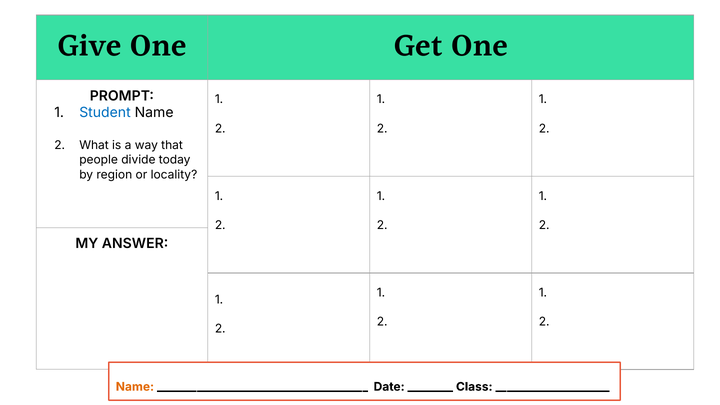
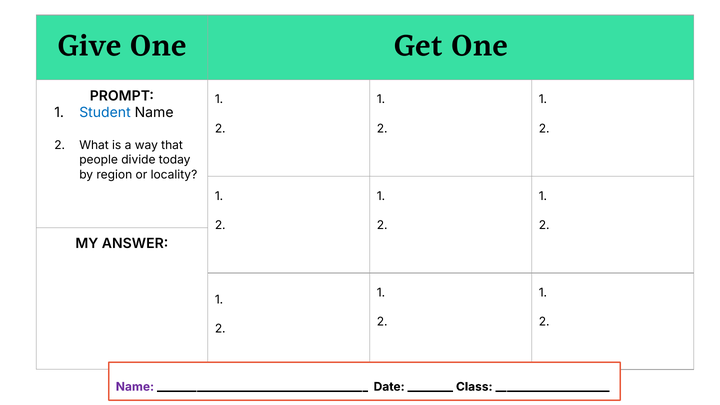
Name colour: orange -> purple (135, 387)
